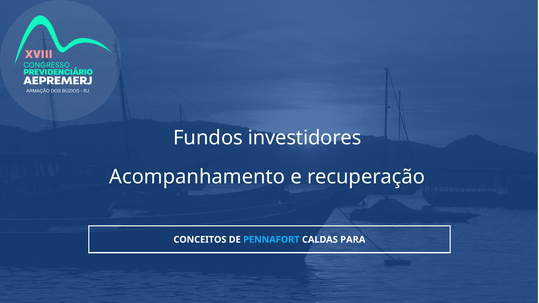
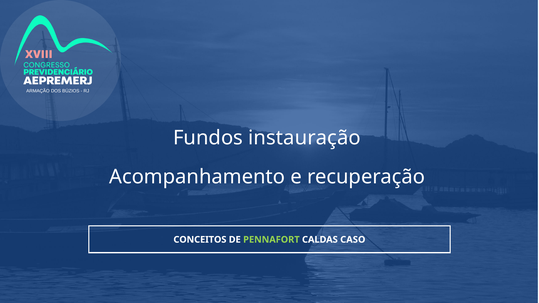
investidores: investidores -> instauração (304, 138)
PENNAFORT colour: light blue -> light green (271, 240)
PARA: PARA -> CASO (353, 240)
